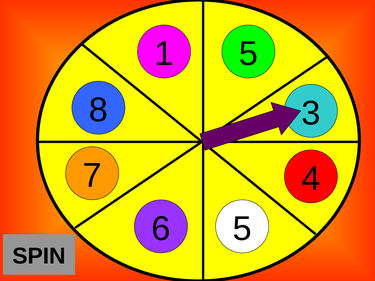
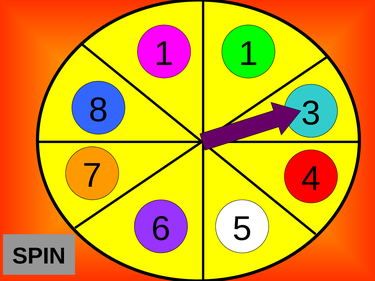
1 5: 5 -> 1 (248, 54)
